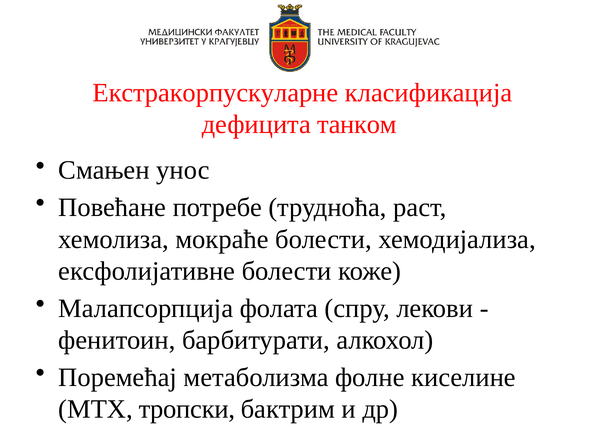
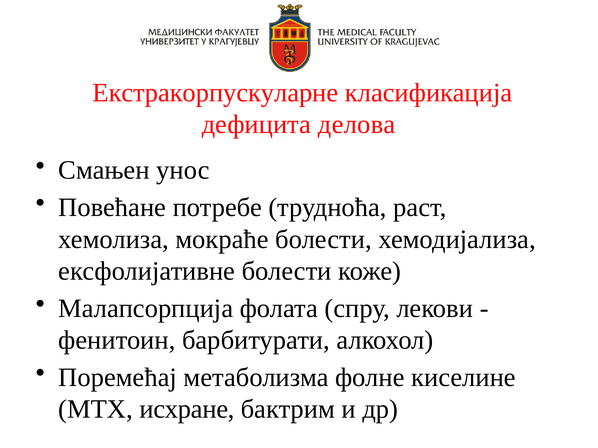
танком: танком -> делова (357, 125)
тропски: тропски -> исхране (187, 410)
